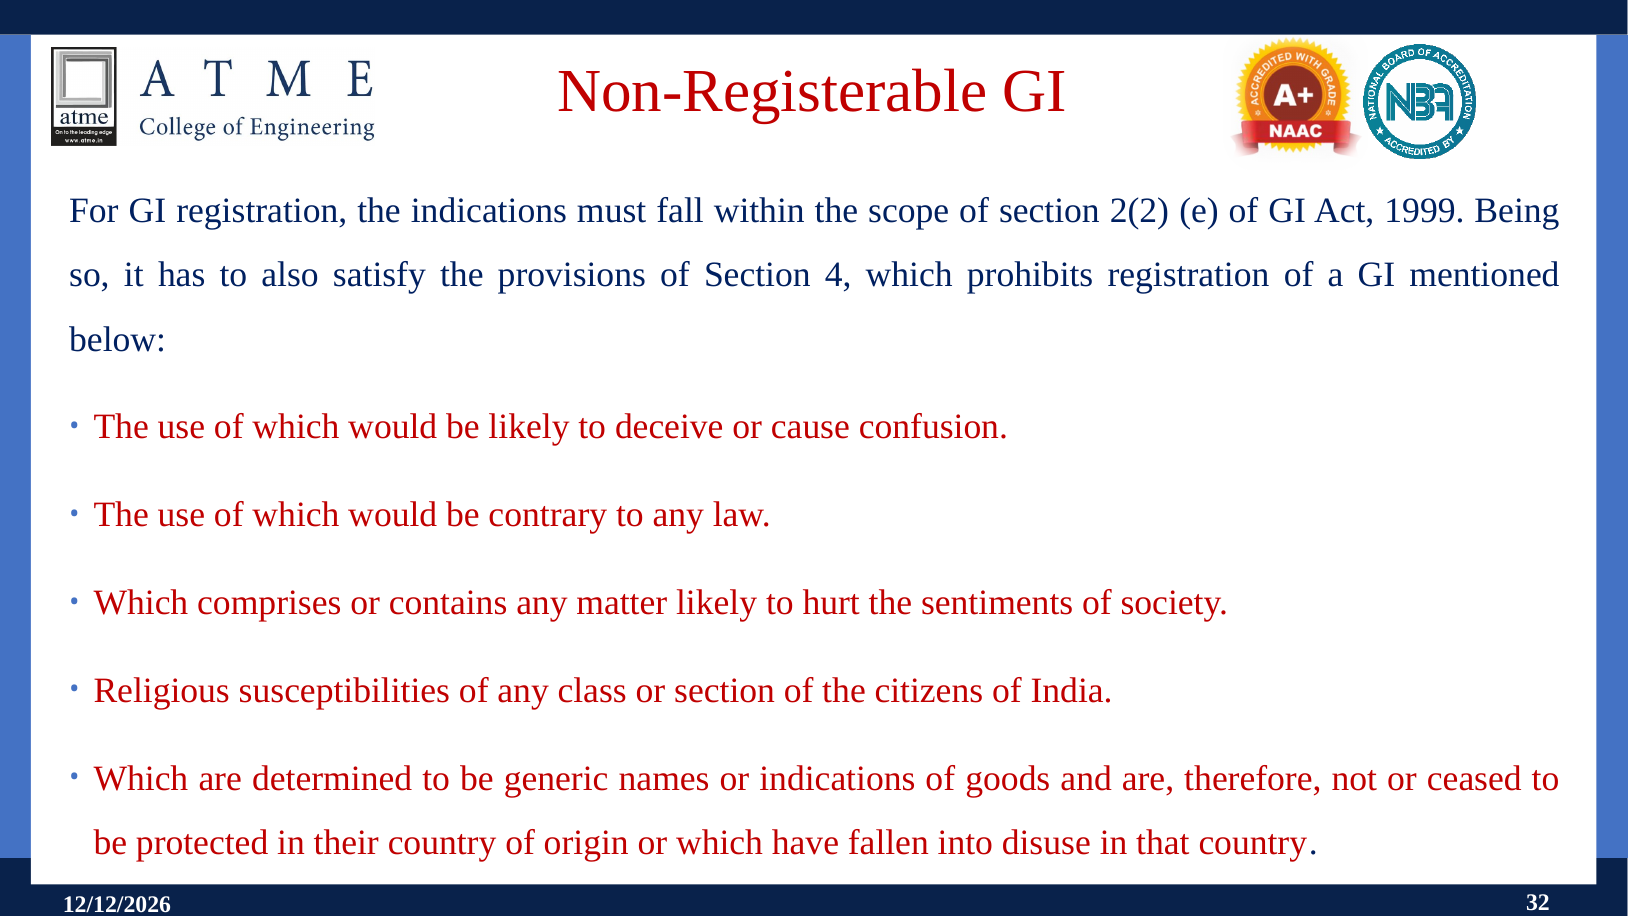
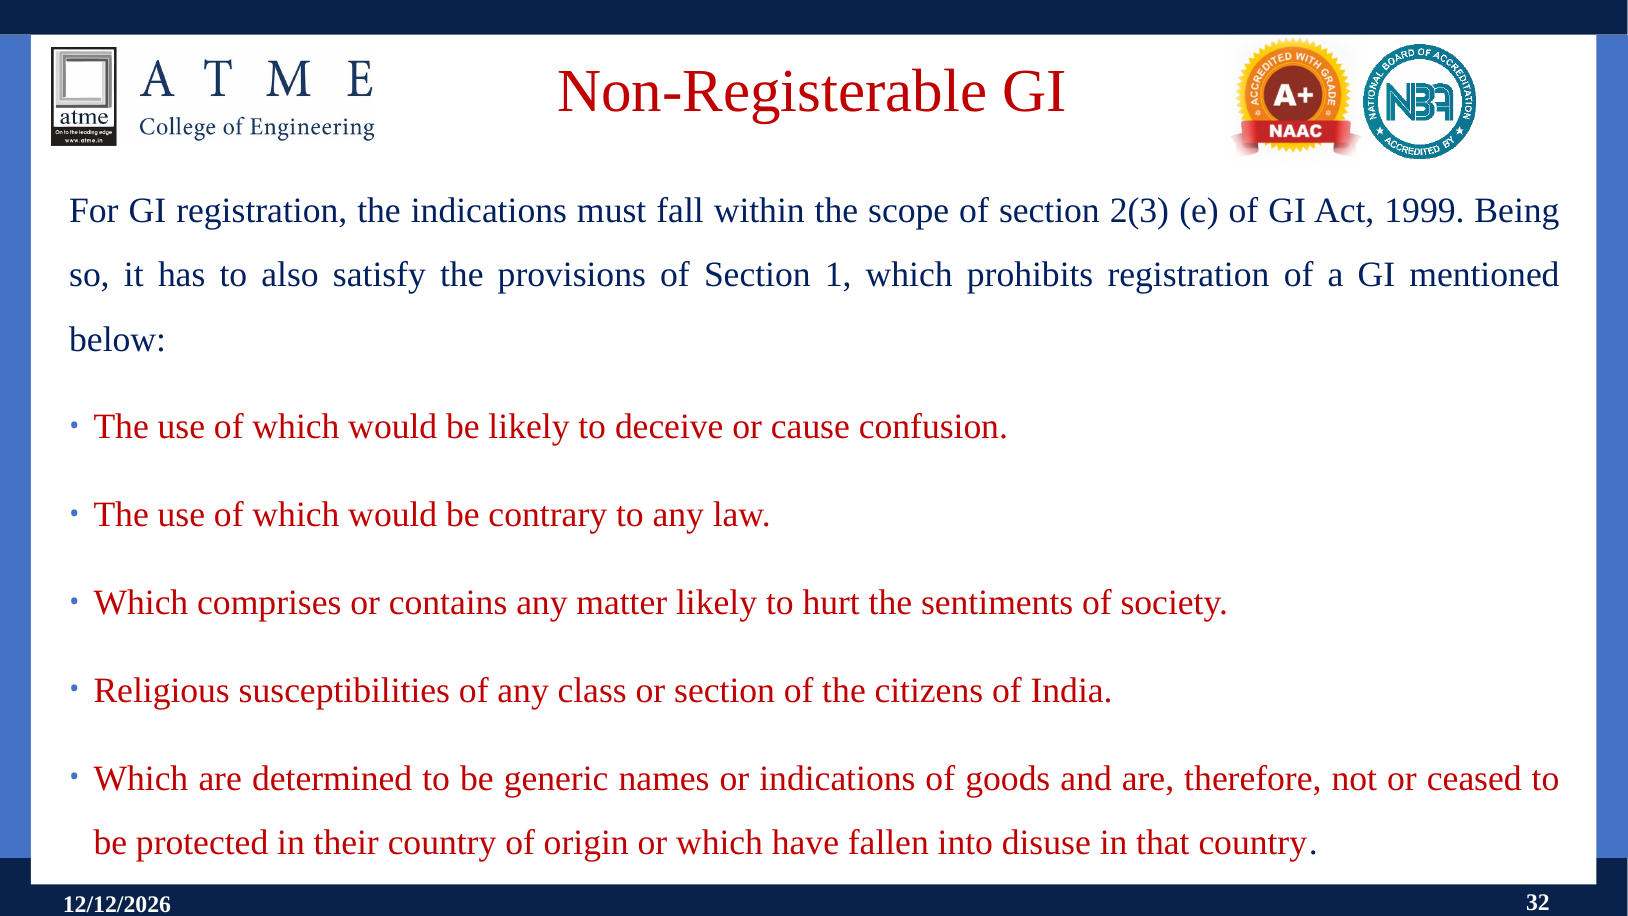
2(2: 2(2 -> 2(3 (1139, 211)
4: 4 -> 1 (838, 275)
